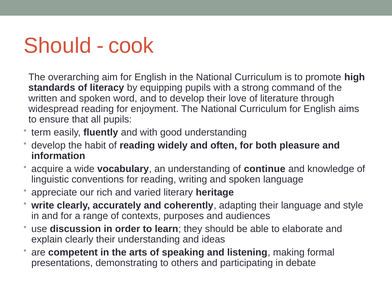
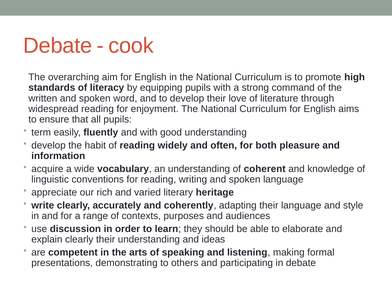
Should: Should -> Debate (58, 46)
continue: continue -> coherent (265, 169)
